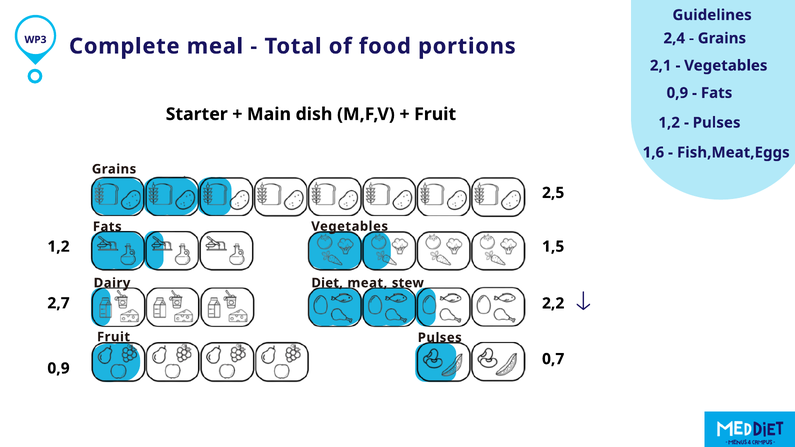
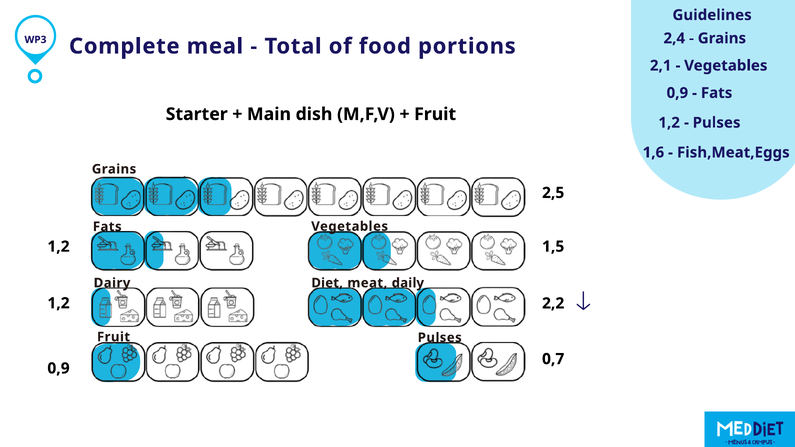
stew: stew -> daily (408, 283)
2,7: 2,7 -> 1,2 (59, 303)
